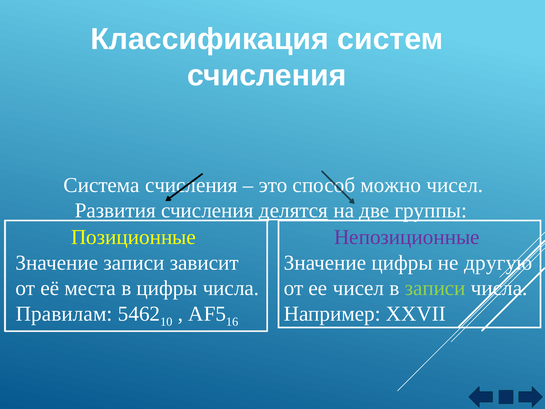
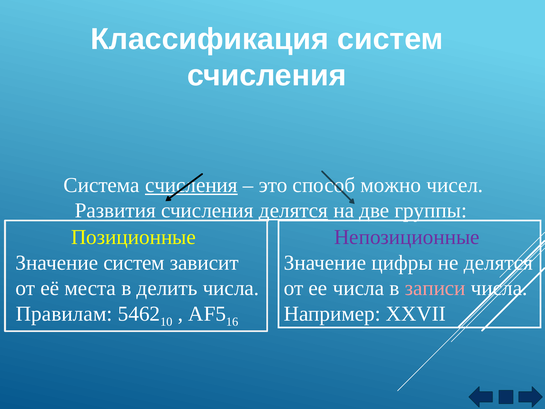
счисления underline: none -> present (191, 185)
Значение записи: записи -> систем (134, 263)
не другую: другую -> делятся (498, 263)
в цифры: цифры -> делить (167, 288)
ее чисел: чисел -> числа (358, 288)
записи colour: light green -> pink (435, 288)
